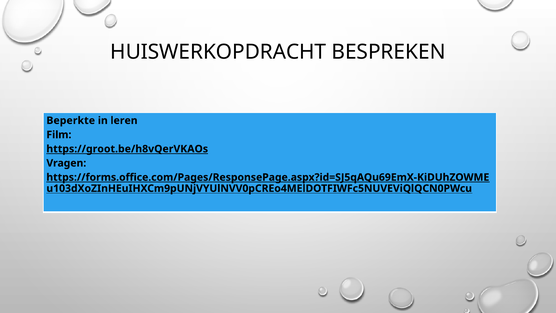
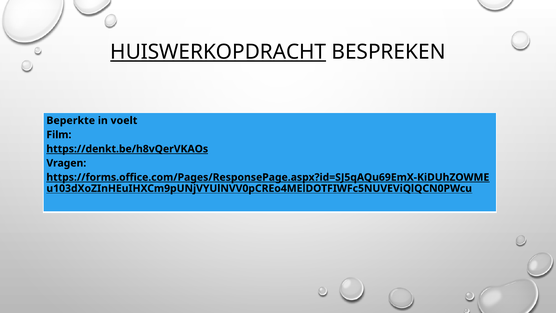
HUISWERKOPDRACHT underline: none -> present (218, 52)
leren: leren -> voelt (124, 120)
https://groot.be/h8vQerVKAOs: https://groot.be/h8vQerVKAOs -> https://denkt.be/h8vQerVKAOs (127, 149)
